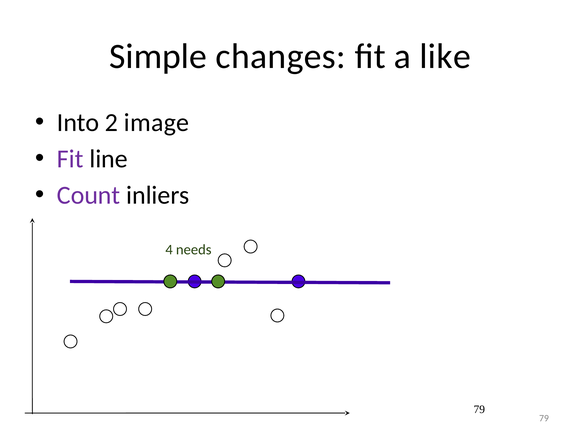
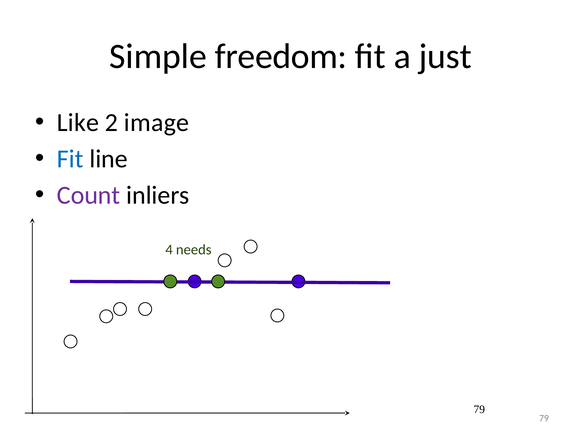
changes: changes -> freedom (281, 57)
like: like -> just (445, 57)
Into: Into -> Like (78, 123)
Fit colour: purple -> blue (70, 159)
